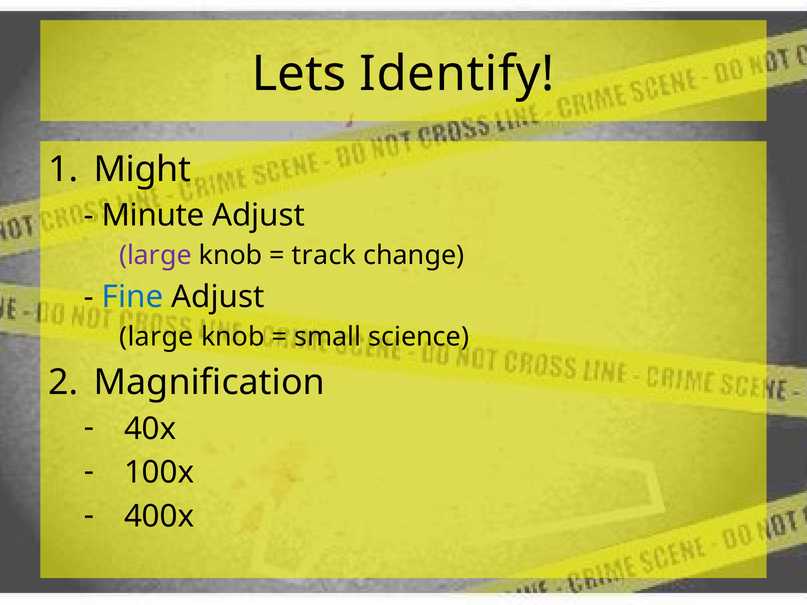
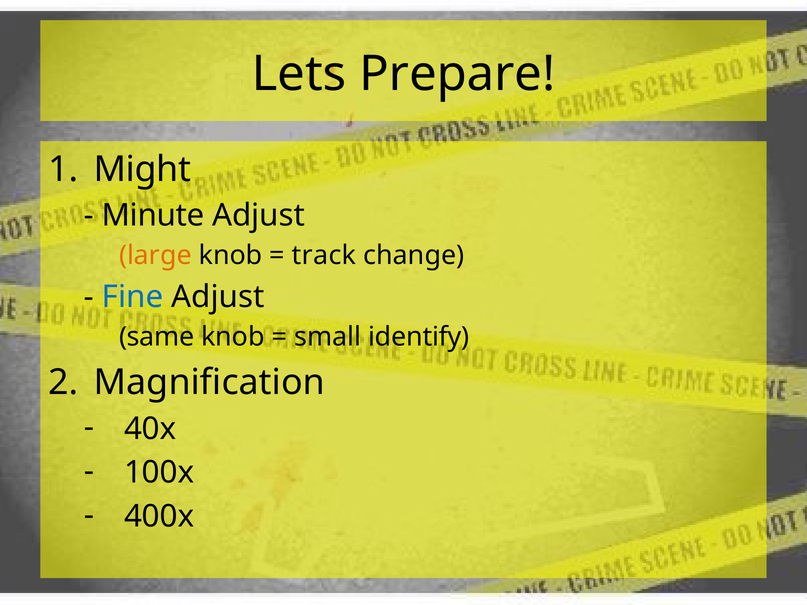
Identify: Identify -> Prepare (457, 74)
large colour: purple -> orange (155, 256)
large: large -> same (157, 337)
science: science -> identify (419, 337)
